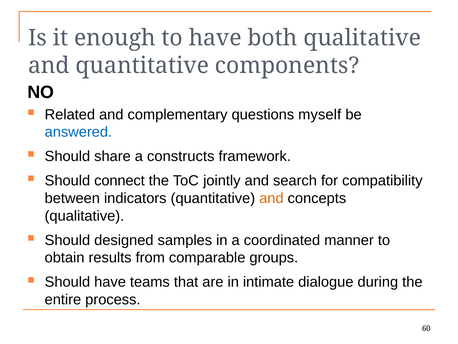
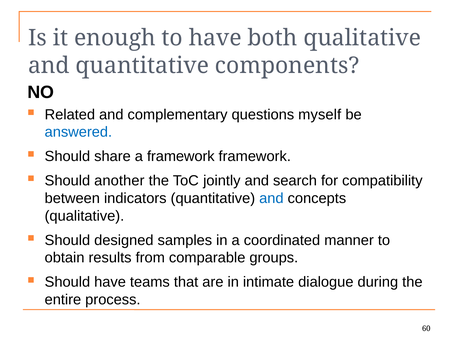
a constructs: constructs -> framework (181, 156)
connect: connect -> another (119, 181)
and colour: orange -> blue (271, 198)
